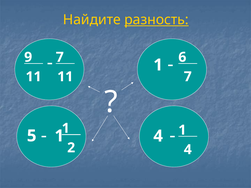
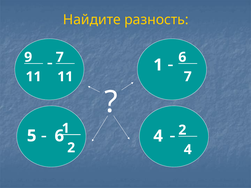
разность underline: present -> none (157, 20)
5 1: 1 -> 6 (59, 136)
4 1: 1 -> 2 (182, 130)
